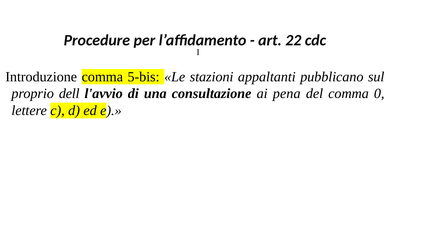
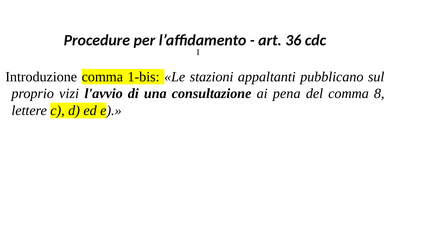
22: 22 -> 36 (293, 40)
5-bis: 5-bis -> 1-bis (144, 77)
dell: dell -> vizi (69, 94)
0: 0 -> 8 (379, 94)
